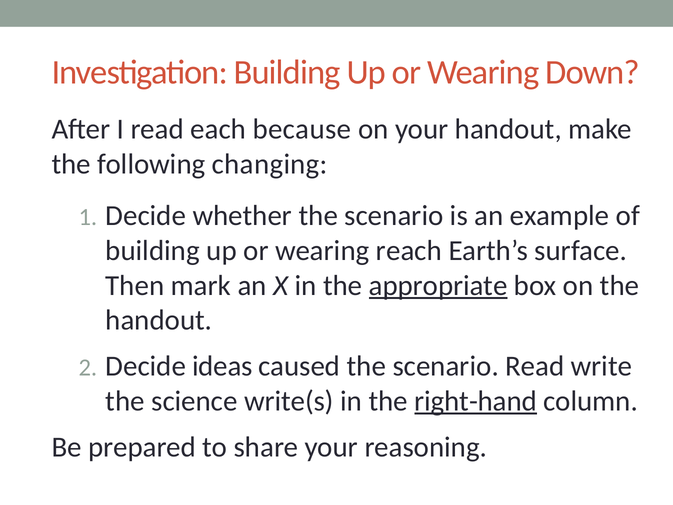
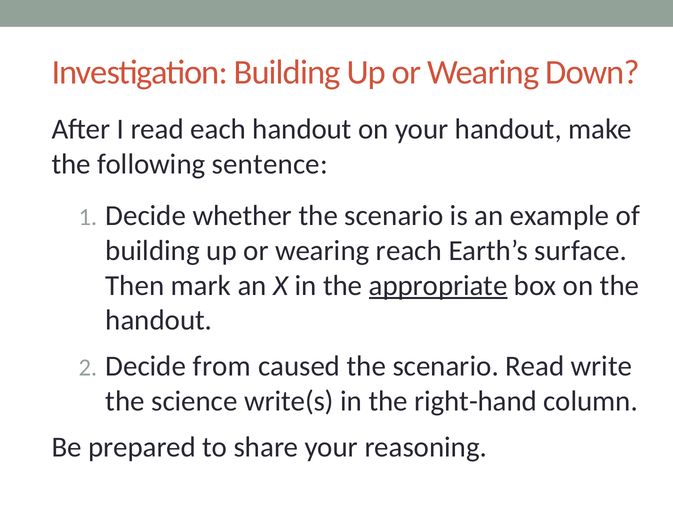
each because: because -> handout (302, 129)
changing: changing -> sentence (270, 164)
ideas: ideas -> from (222, 366)
right-hand underline: present -> none (476, 401)
